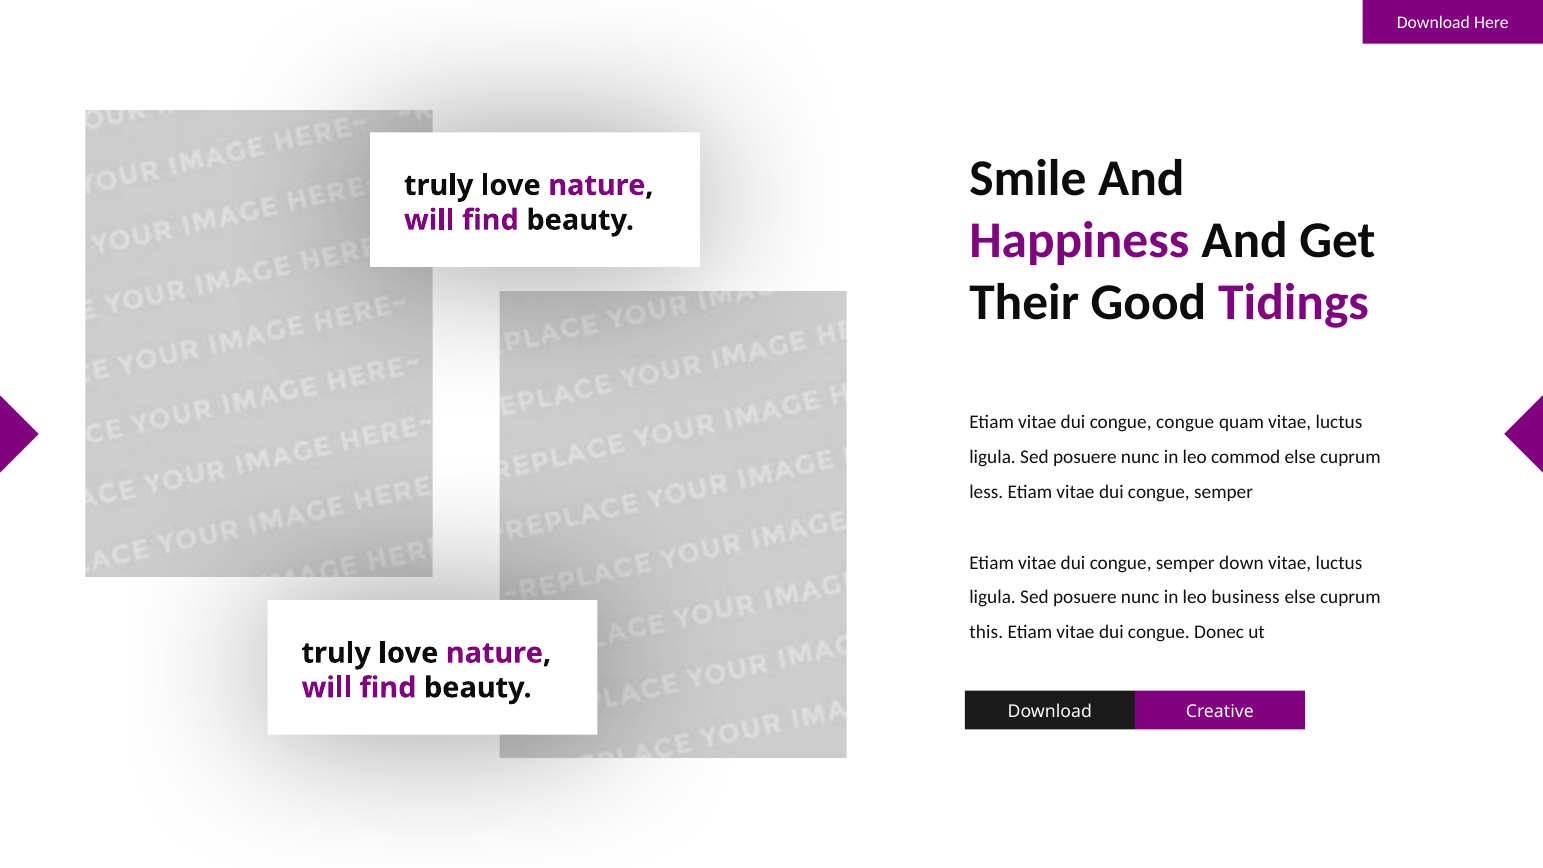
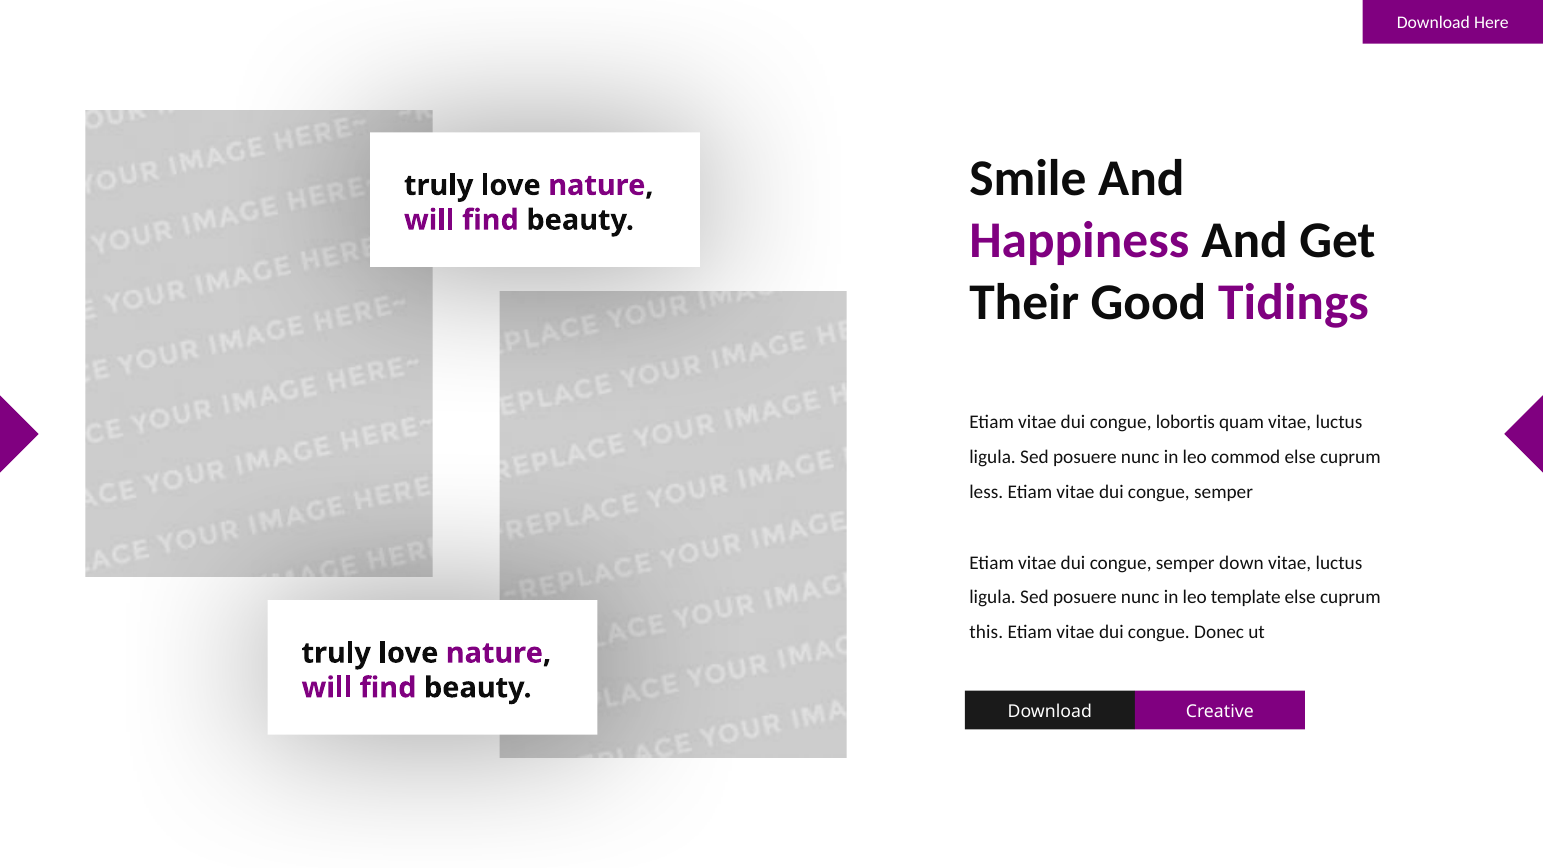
congue congue: congue -> lobortis (1185, 422)
business: business -> template (1246, 597)
